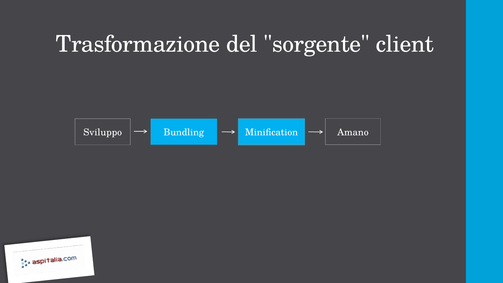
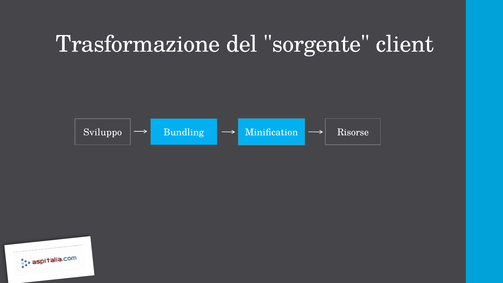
Amano: Amano -> Risorse (353, 132)
